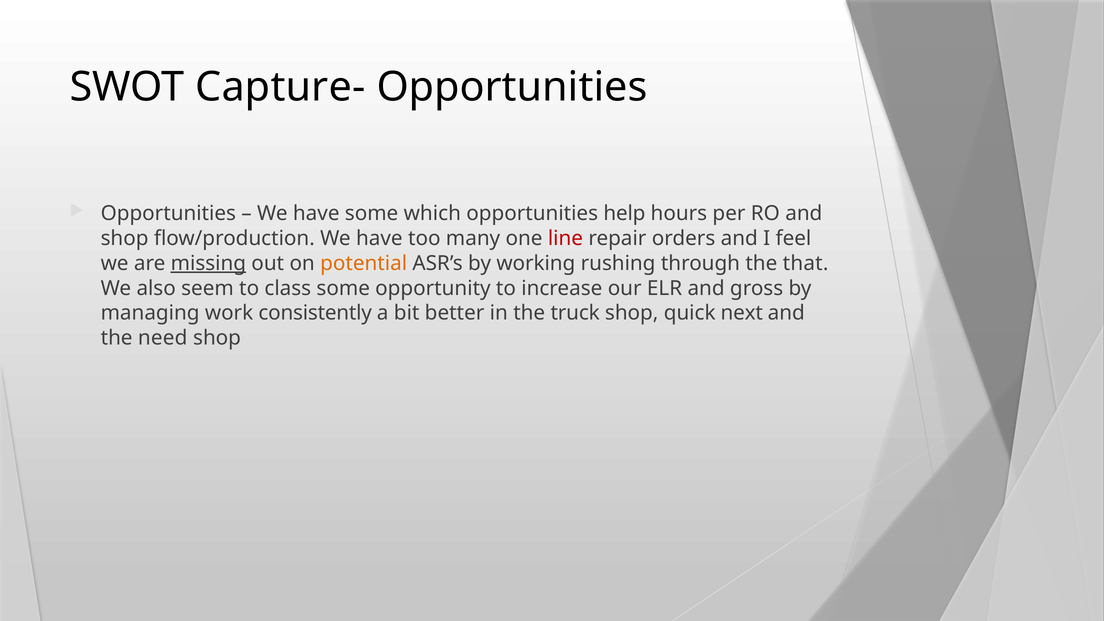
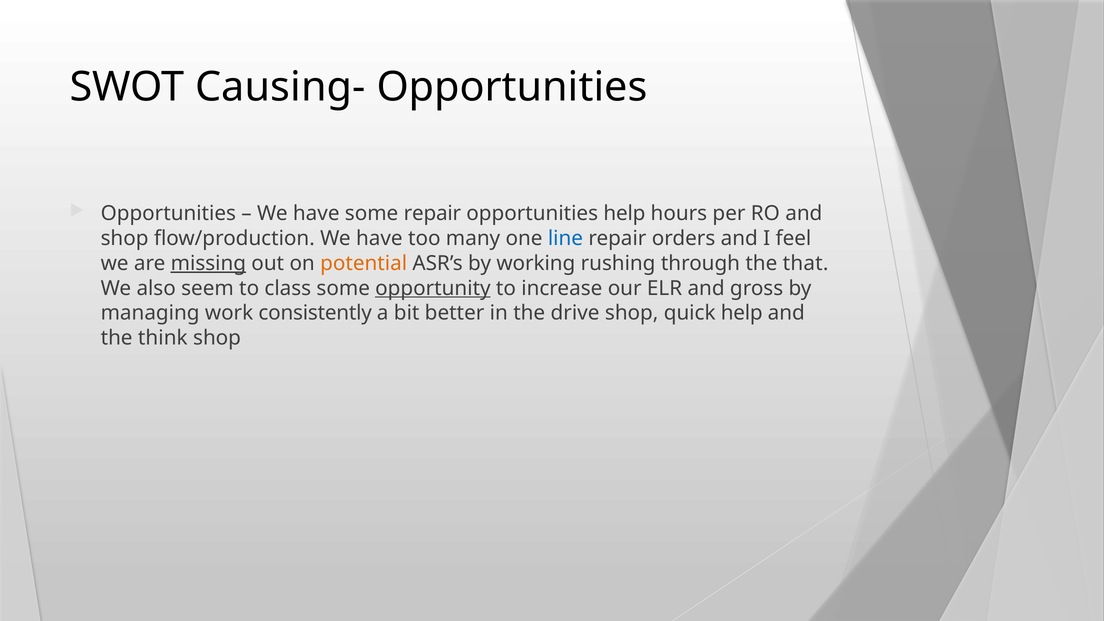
Capture-: Capture- -> Causing- (280, 87)
some which: which -> repair (432, 214)
line colour: red -> blue (565, 239)
opportunity underline: none -> present (433, 288)
truck: truck -> drive (575, 313)
quick next: next -> help (742, 313)
need: need -> think (163, 338)
